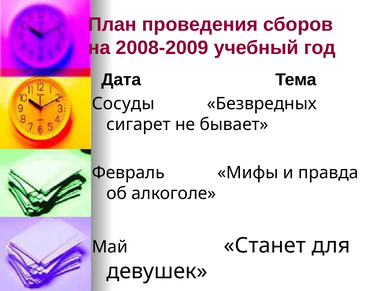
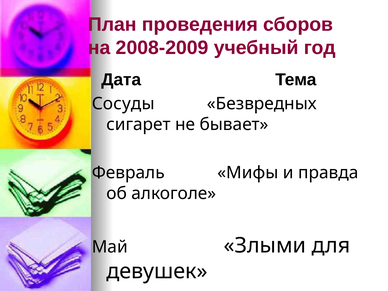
Станет: Станет -> Злыми (265, 245)
